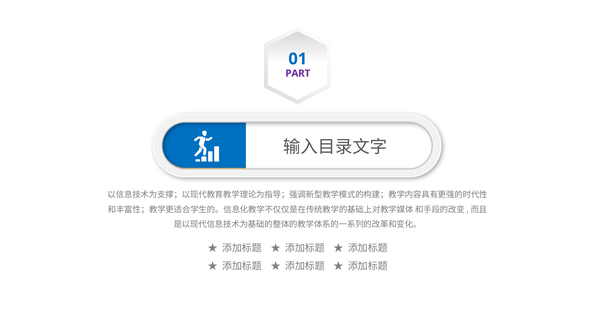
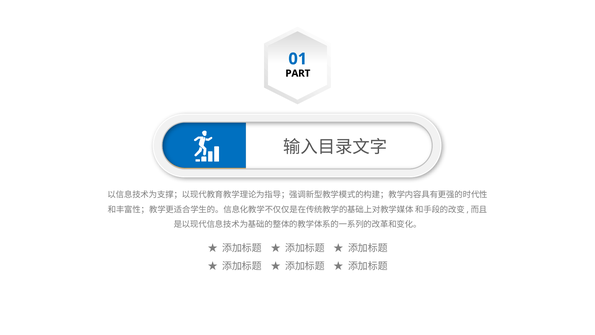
PART colour: purple -> black (298, 73)
